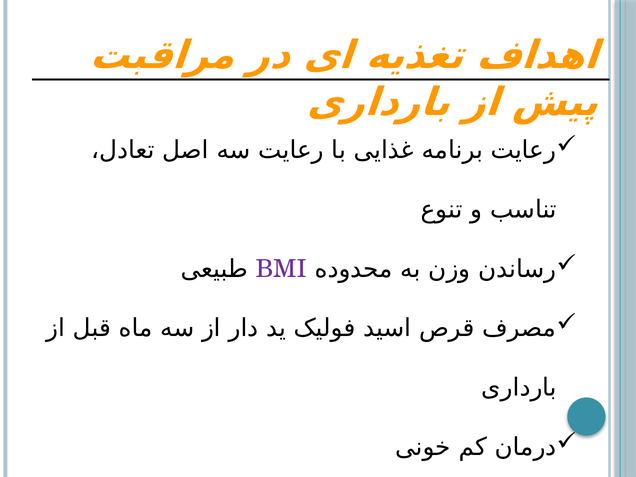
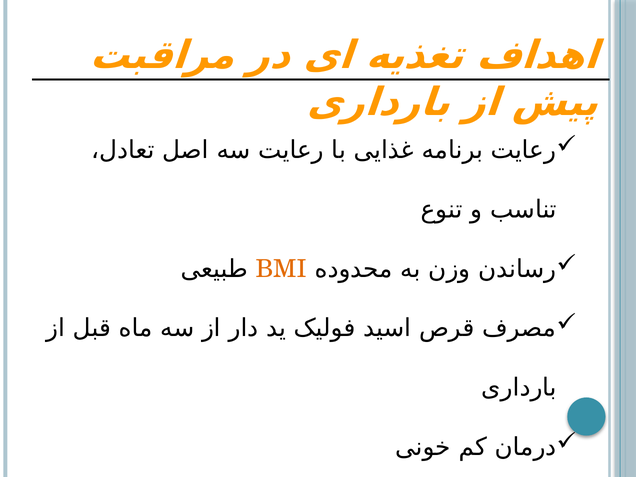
BMI colour: purple -> orange (281, 269)
